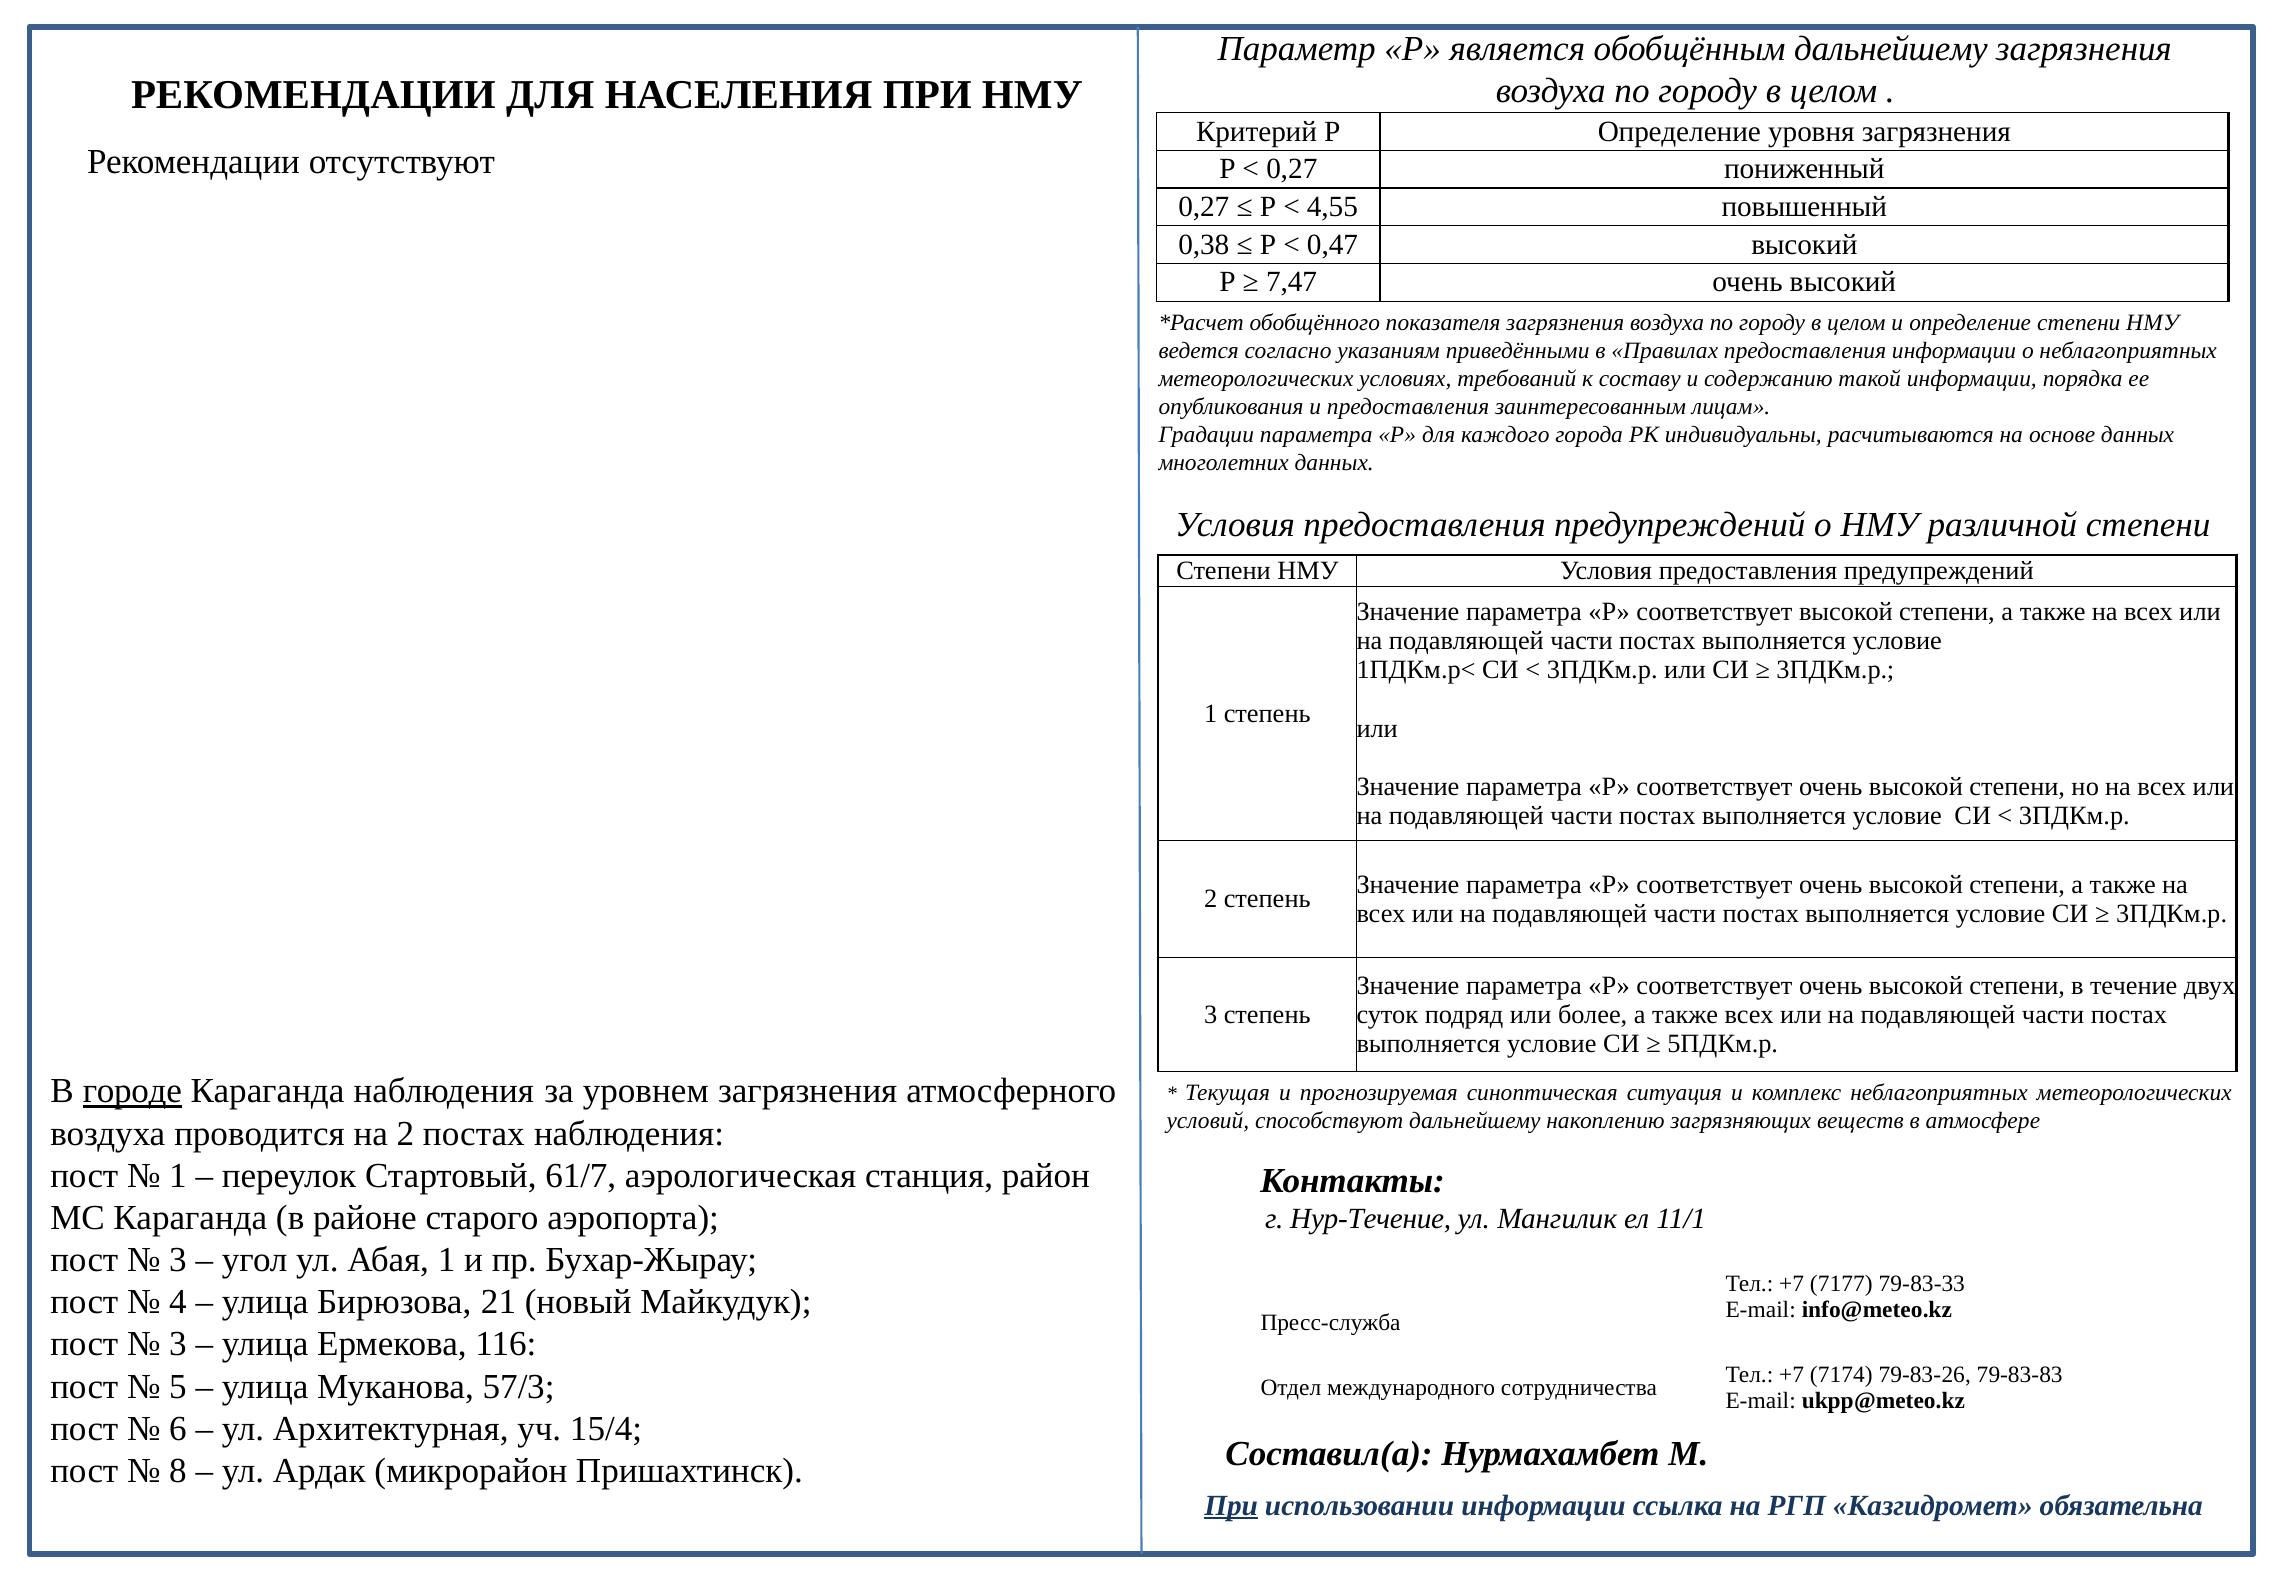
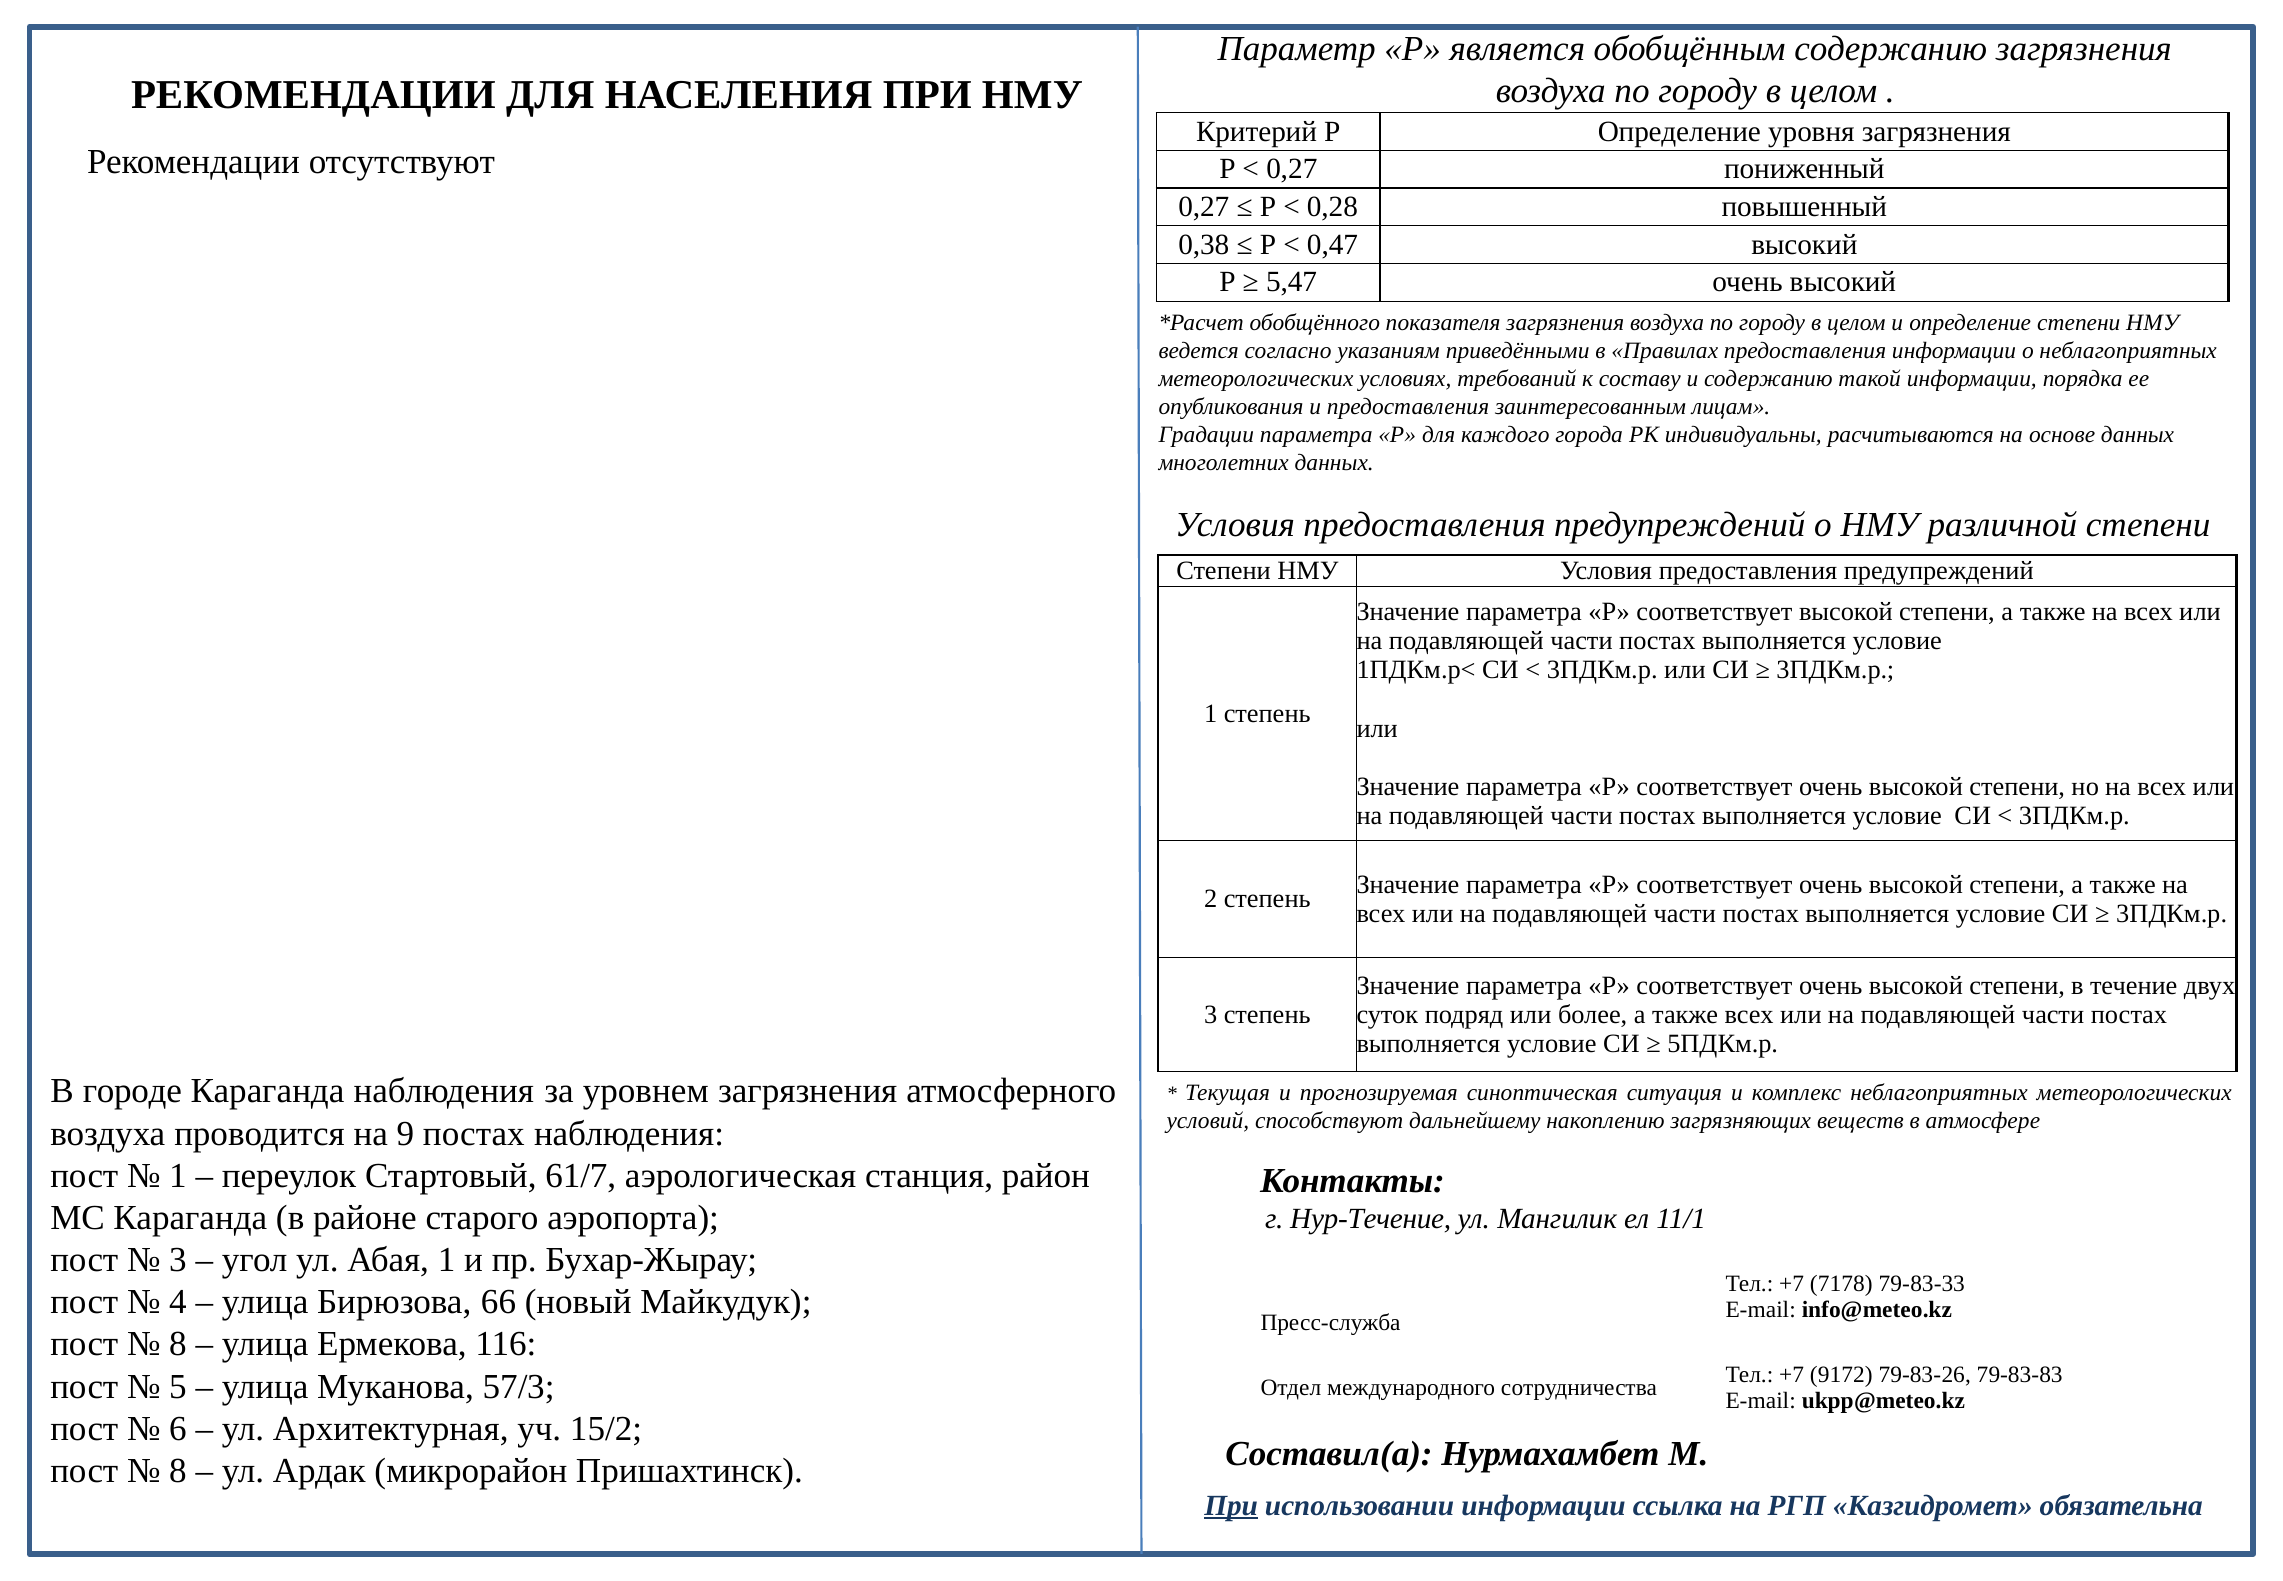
обобщённым дальнейшему: дальнейшему -> содержанию (1891, 48)
4,55: 4,55 -> 0,28 (1332, 207)
7,47: 7,47 -> 5,47 (1292, 282)
городе underline: present -> none (132, 1091)
на 2: 2 -> 9 (405, 1133)
7177: 7177 -> 7178 (1841, 1283)
21: 21 -> 66 (499, 1302)
3: 3 -> 8 (178, 1344)
7174: 7174 -> 9172 (1841, 1375)
15/4: 15/4 -> 15/2 (606, 1428)
